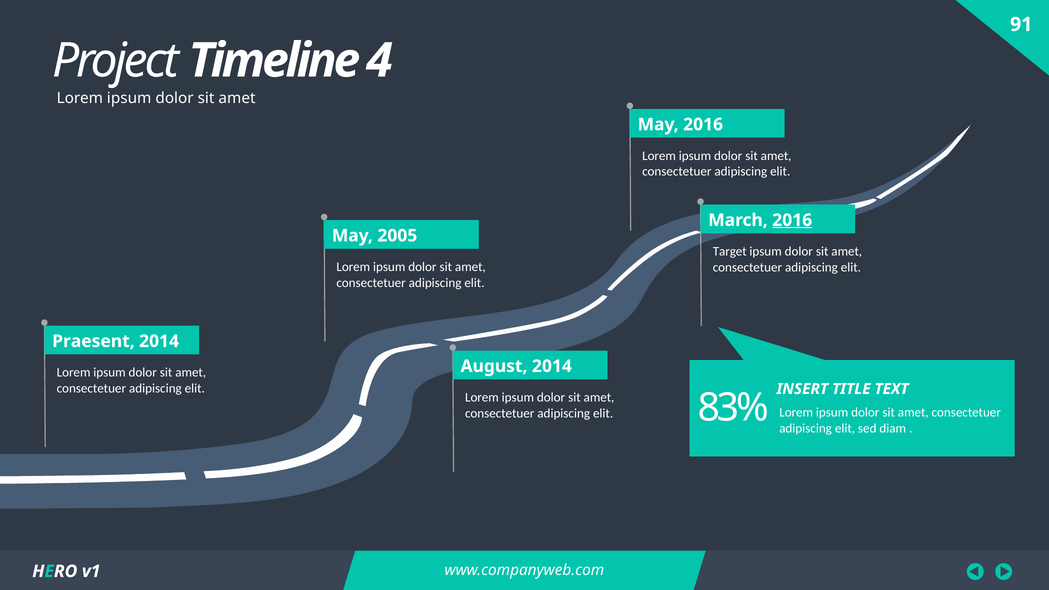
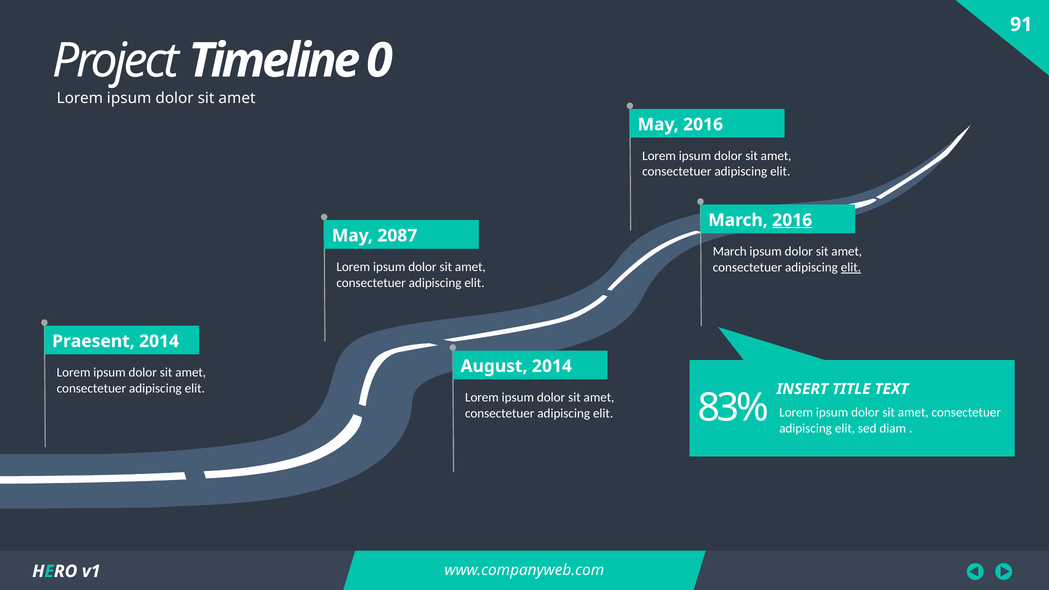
4: 4 -> 0 (380, 61)
2005: 2005 -> 2087 (397, 236)
Target: Target -> March (730, 252)
elit underline: none -> present (851, 267)
